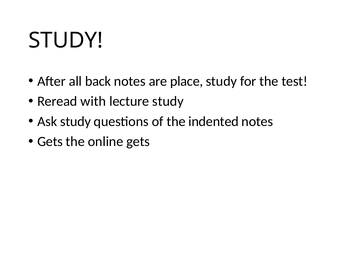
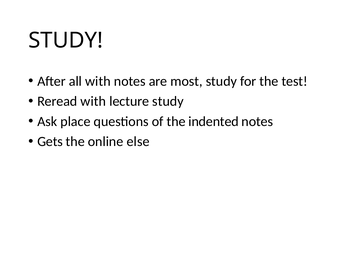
all back: back -> with (98, 81)
place: place -> most (187, 81)
Ask study: study -> place (75, 121)
online gets: gets -> else (138, 142)
